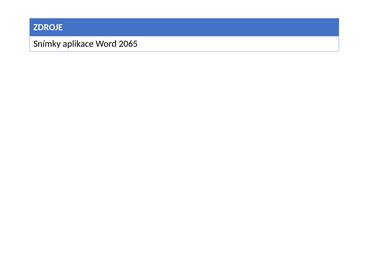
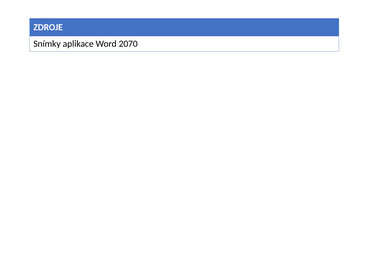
2065: 2065 -> 2070 (128, 44)
